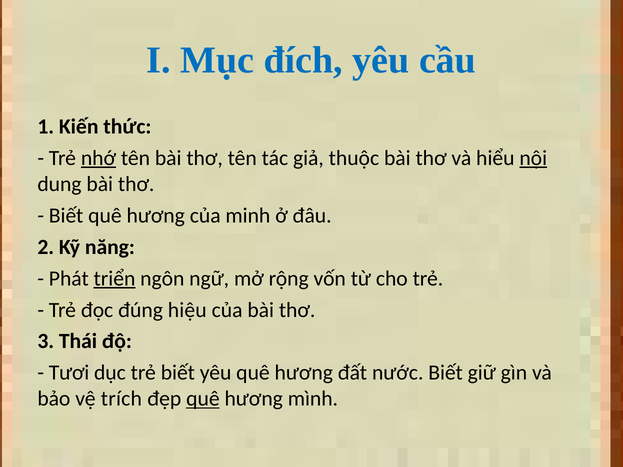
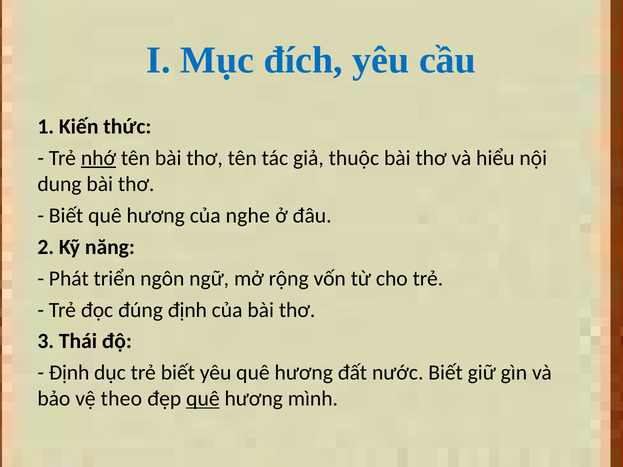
nội underline: present -> none (533, 158)
minh: minh -> nghe (248, 216)
triển underline: present -> none (114, 279)
đúng hiệu: hiệu -> định (187, 310)
Tươi: Tươi -> Định (69, 373)
trích: trích -> theo (121, 399)
